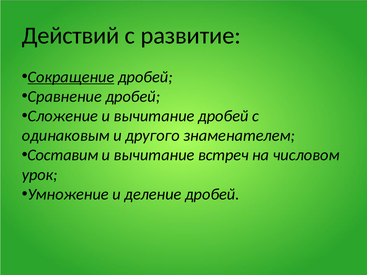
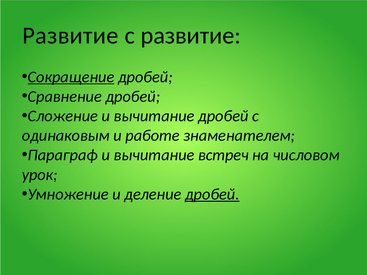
Действий: Действий -> Развитие (70, 36)
другого: другого -> работе (153, 136)
Составим: Составим -> Параграф (63, 155)
дробей underline: none -> present (212, 194)
